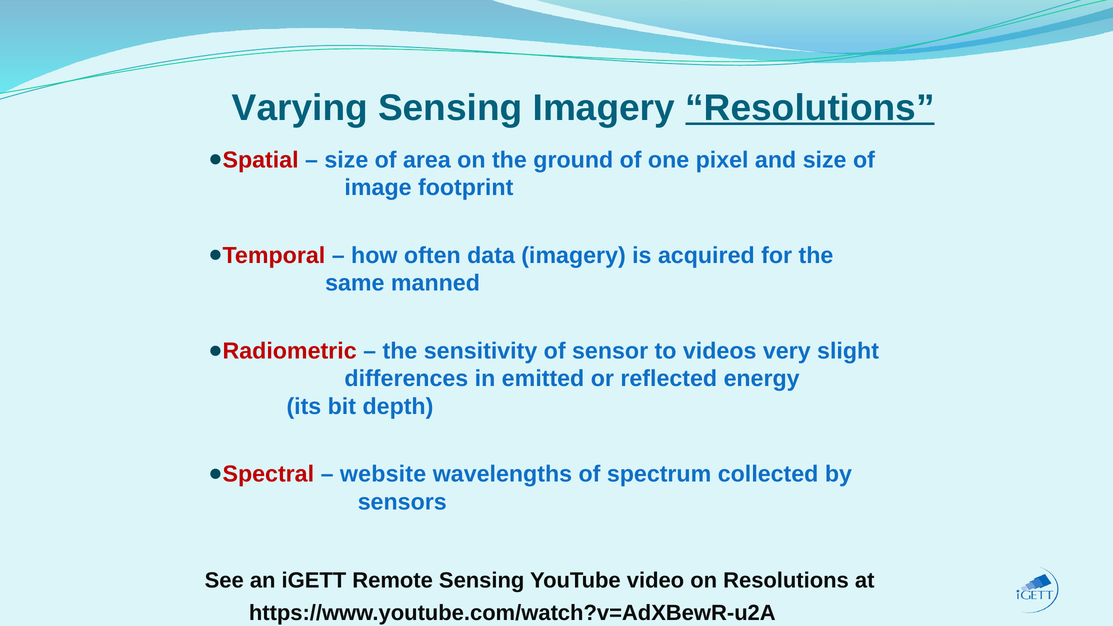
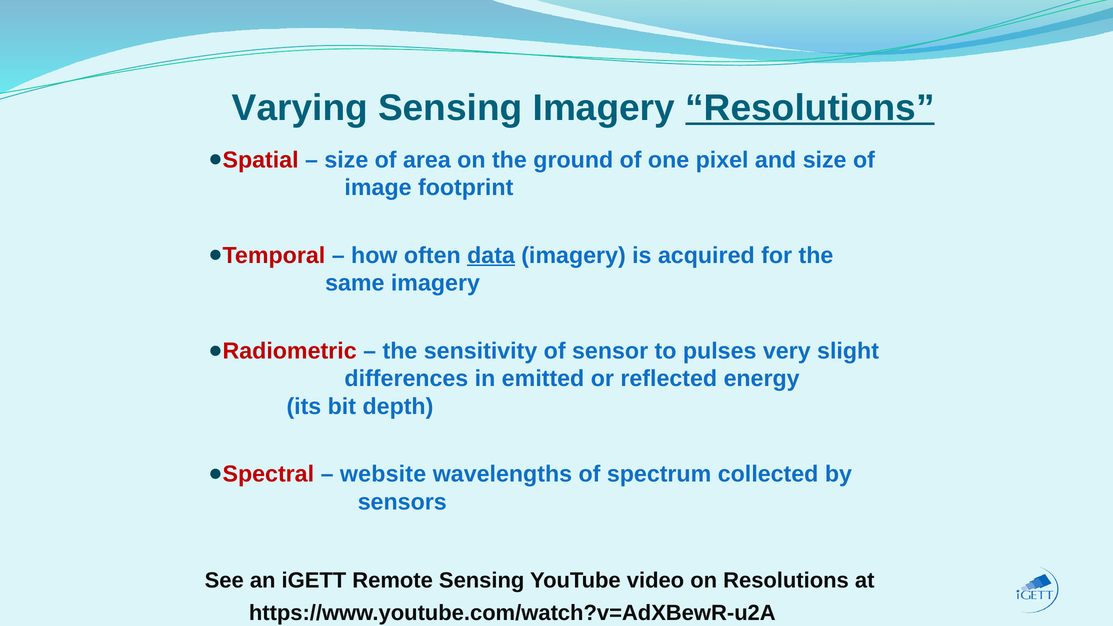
data underline: none -> present (491, 255)
same manned: manned -> imagery (435, 283)
videos: videos -> pulses (720, 351)
